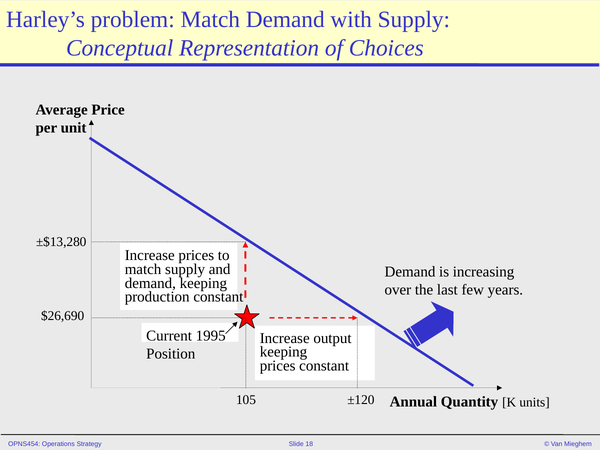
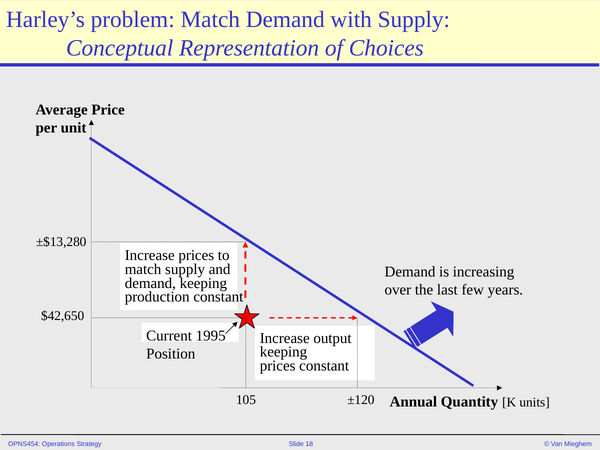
$26,690: $26,690 -> $42,650 (63, 316)
